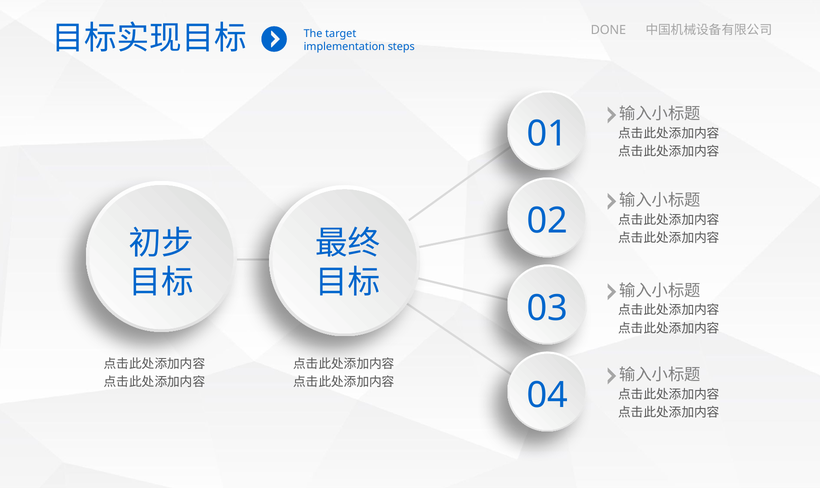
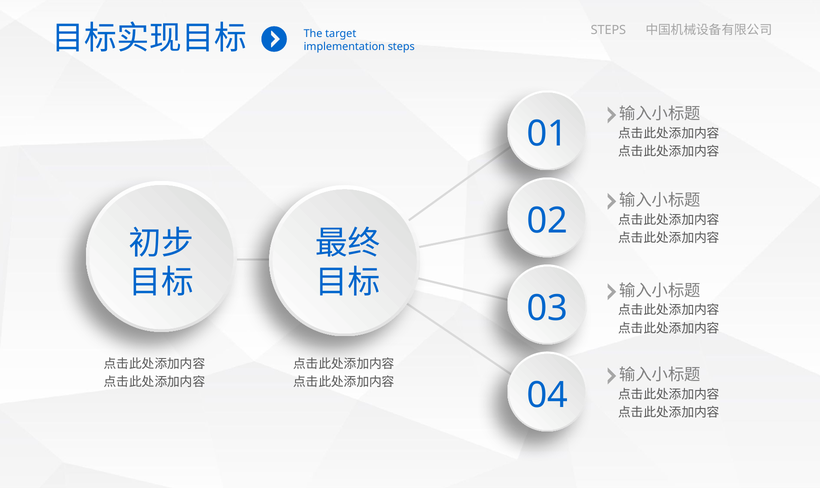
DONE: DONE -> STEPS (608, 30)
